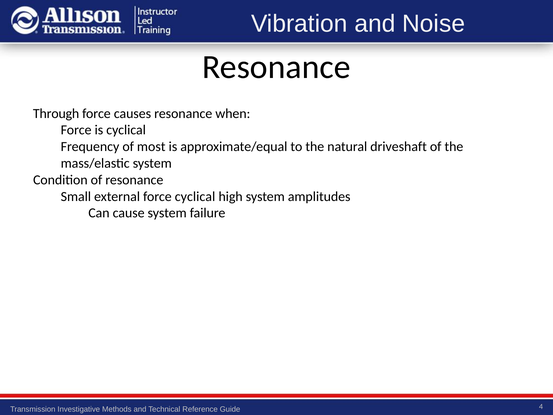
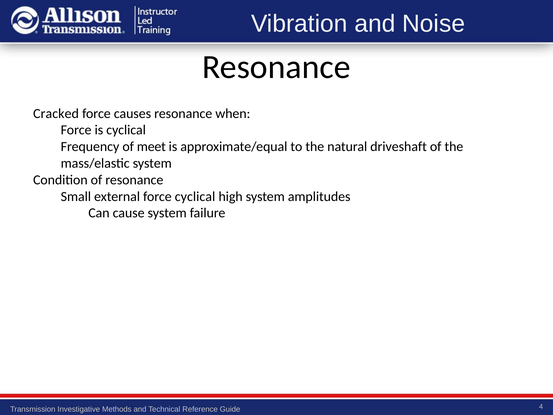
Through: Through -> Cracked (56, 113)
most: most -> meet (151, 147)
